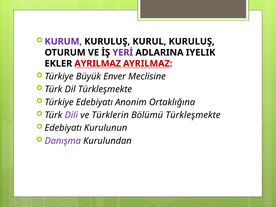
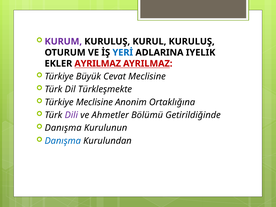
YERİ colour: purple -> blue (123, 53)
Enver: Enver -> Cevat (115, 76)
Türkiye Edebiyatı: Edebiyatı -> Meclisine (94, 102)
Türklerin: Türklerin -> Ahmetler (110, 115)
Bölümü Türkleşmekte: Türkleşmekte -> Getirildiğinde (193, 115)
Edebiyatı: Edebiyatı -> Danışma (63, 128)
Danışma colour: purple -> blue (63, 141)
